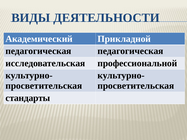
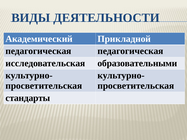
профессиональной: профессиональной -> образовательными (137, 63)
